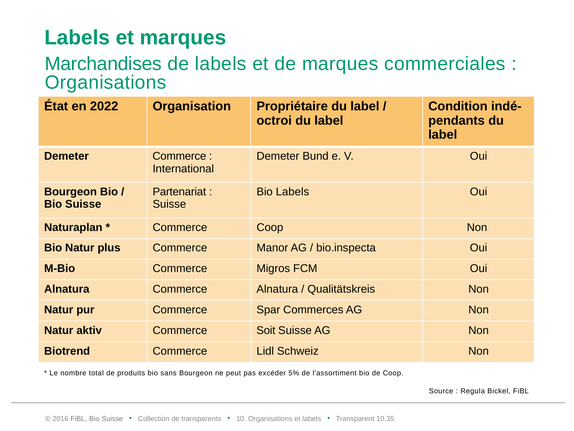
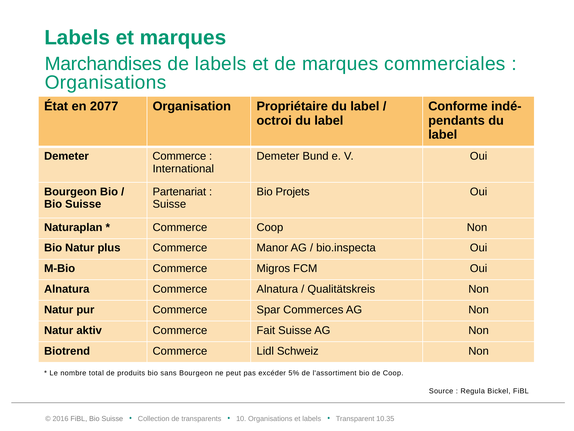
2022: 2022 -> 2077 (104, 106)
Condition: Condition -> Conforme (458, 106)
Bio Labels: Labels -> Projets (293, 192)
Soit: Soit -> Fait (266, 330)
